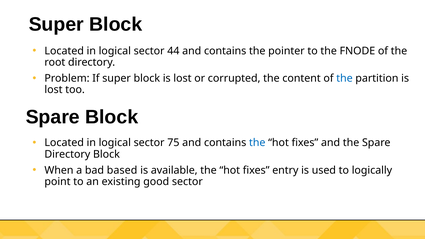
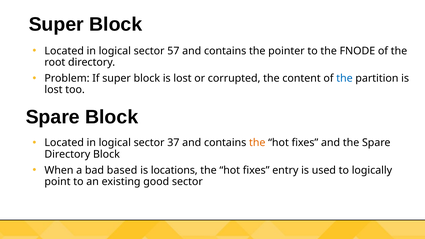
44: 44 -> 57 (173, 51)
75: 75 -> 37 (173, 143)
the colour: blue -> orange (257, 143)
available: available -> locations (174, 170)
